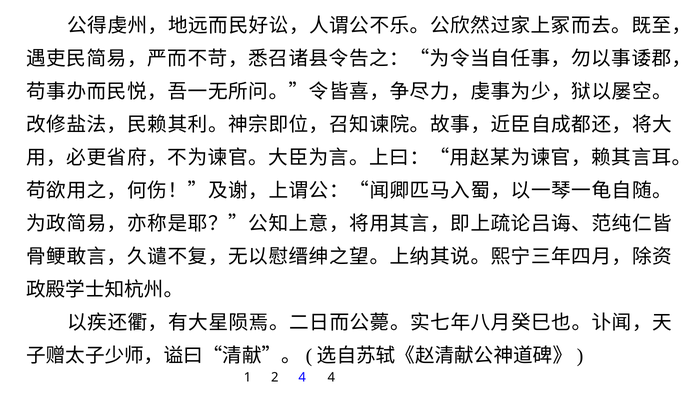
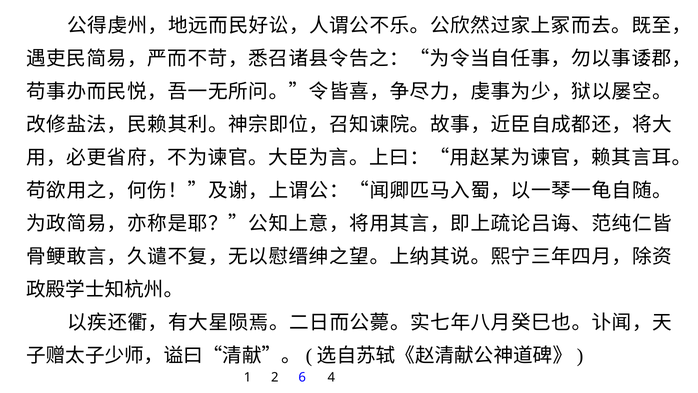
2 4: 4 -> 6 (302, 377)
